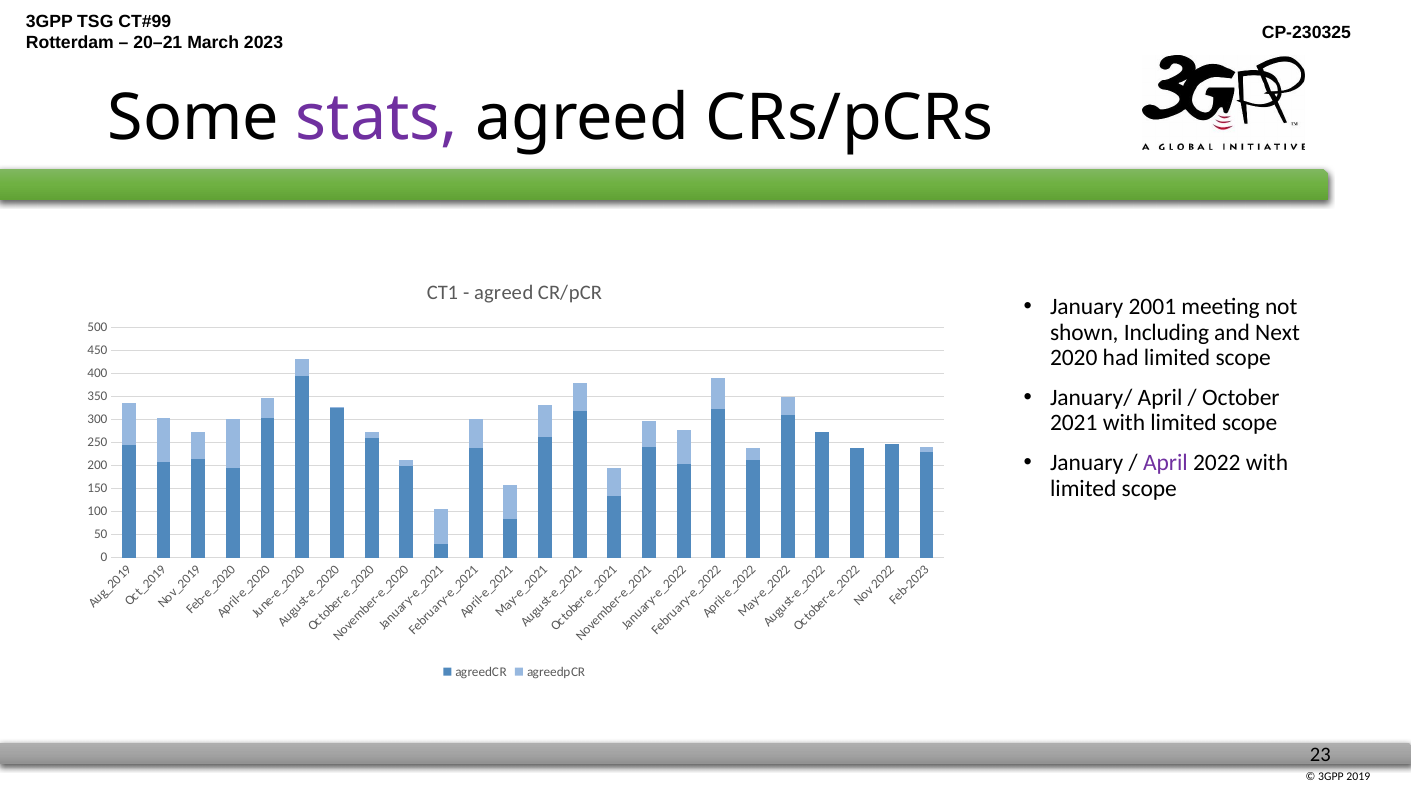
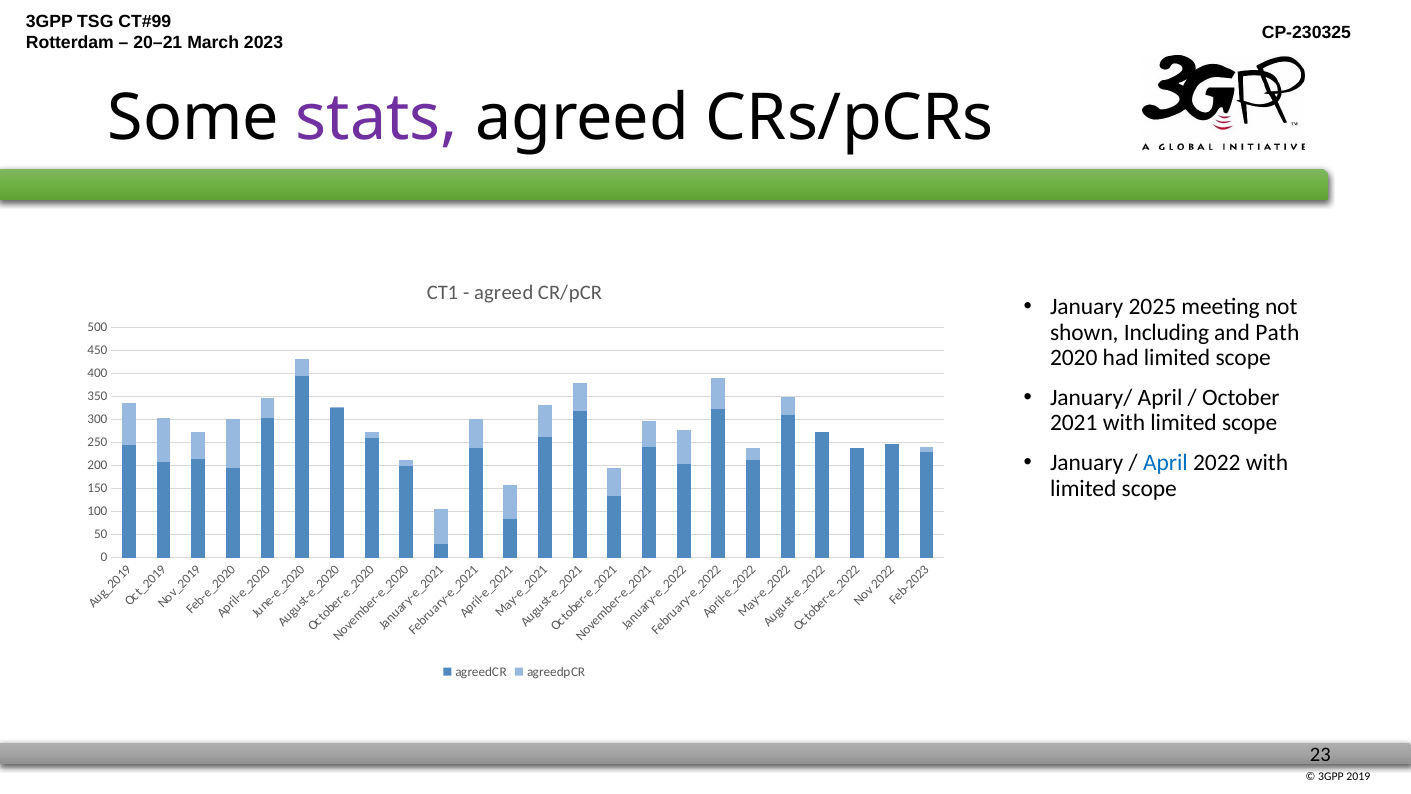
2001: 2001 -> 2025 (1152, 307)
Next: Next -> Path (1277, 332)
April colour: purple -> blue (1165, 463)
